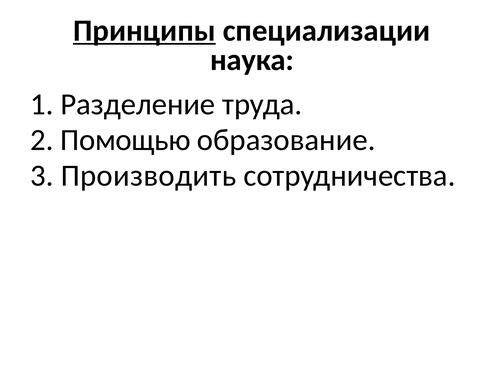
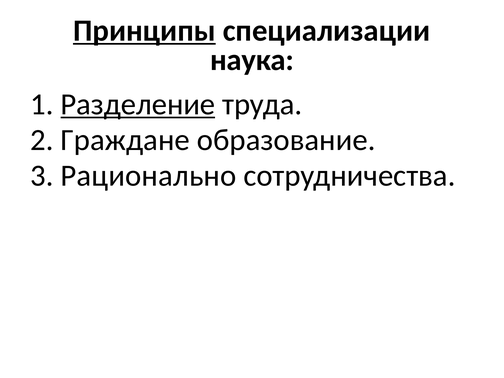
Разделение underline: none -> present (138, 104)
Помощью: Помощью -> Граждане (125, 140)
Производить: Производить -> Рационально (148, 176)
